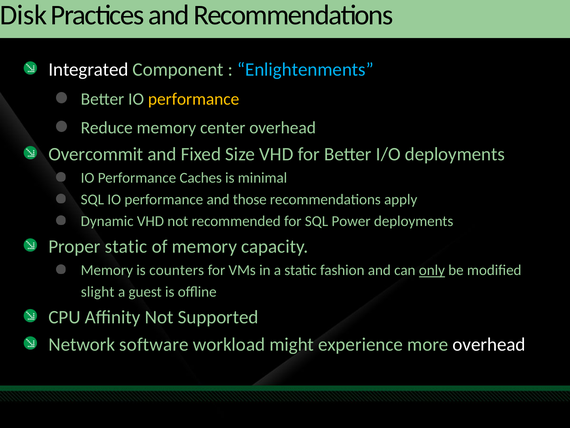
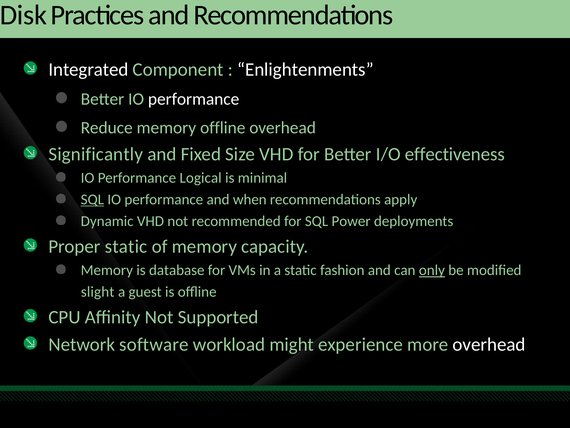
Enlightenments colour: light blue -> white (305, 70)
performance colour: yellow -> white (194, 99)
memory center: center -> offline (223, 127)
Overcommit: Overcommit -> Significantly (96, 154)
I/O deployments: deployments -> effectiveness (455, 154)
Caches: Caches -> Logical (201, 178)
SQL underline: none -> present (92, 199)
those: those -> when (250, 199)
counters: counters -> database (177, 270)
